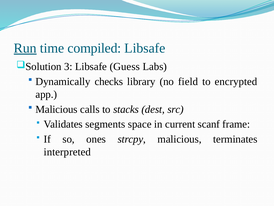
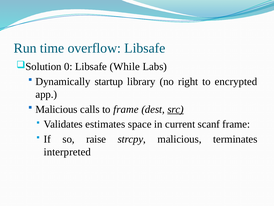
Run underline: present -> none (25, 48)
compiled: compiled -> overflow (94, 48)
3: 3 -> 0 (68, 66)
Guess: Guess -> While (125, 66)
checks: checks -> startup (109, 81)
field: field -> right (188, 81)
to stacks: stacks -> frame (126, 109)
src underline: none -> present (176, 109)
segments: segments -> estimates (105, 124)
ones: ones -> raise (96, 139)
